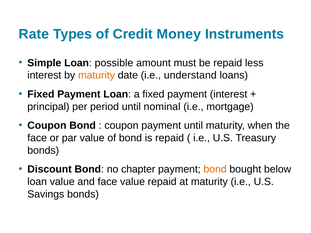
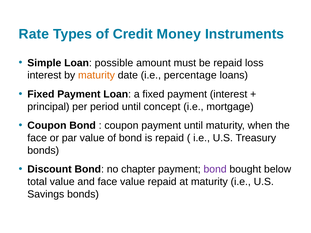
less: less -> loss (254, 63)
understand: understand -> percentage (190, 75)
nominal: nominal -> concept (162, 107)
bond colour: orange -> purple (215, 169)
loan: loan -> total (37, 182)
